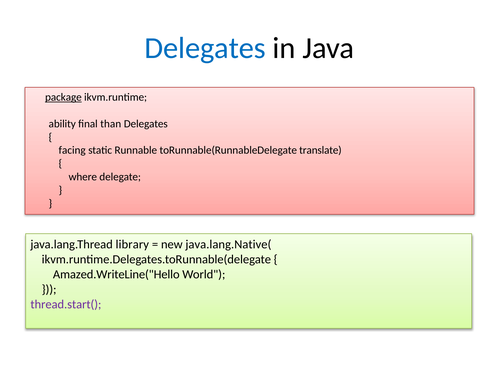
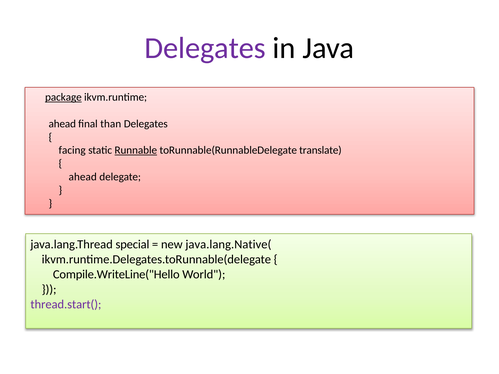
Delegates colour: blue -> purple (205, 48)
ability: ability -> ahead (62, 124)
Runnable underline: none -> present (136, 150)
where: where -> ahead (83, 177)
library: library -> special (132, 245)
Amazed.WriteLine("Hello: Amazed.WriteLine("Hello -> Compile.WriteLine("Hello (116, 275)
